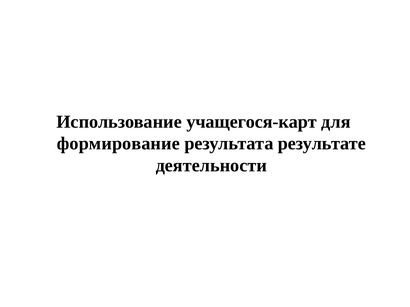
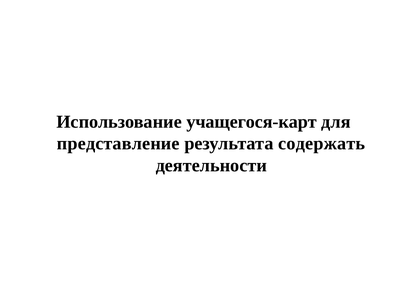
формирование: формирование -> представление (118, 144)
результате: результате -> содержать (322, 144)
